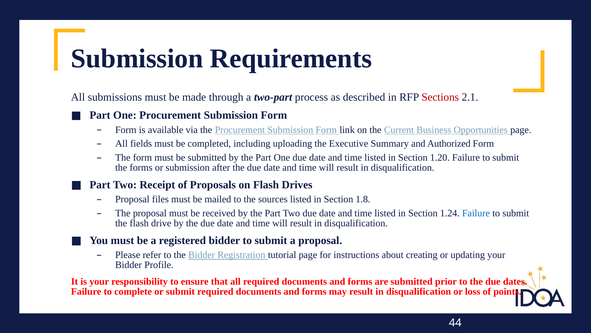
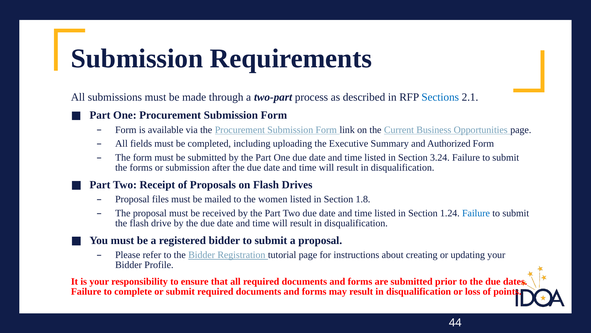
Sections colour: red -> blue (440, 97)
1.20: 1.20 -> 3.24 (440, 157)
sources: sources -> women (273, 199)
